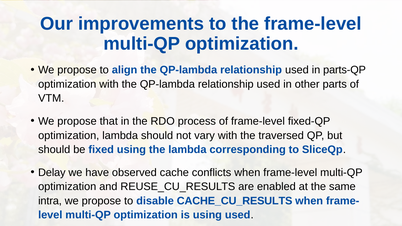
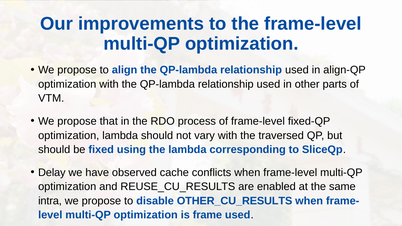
parts-QP: parts-QP -> align-QP (344, 70)
CACHE_CU_RESULTS: CACHE_CU_RESULTS -> OTHER_CU_RESULTS (235, 201)
is using: using -> frame (207, 215)
